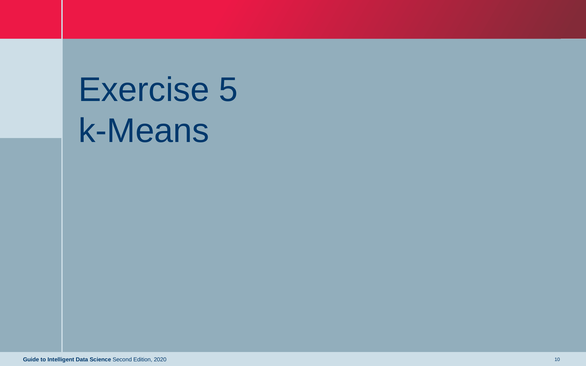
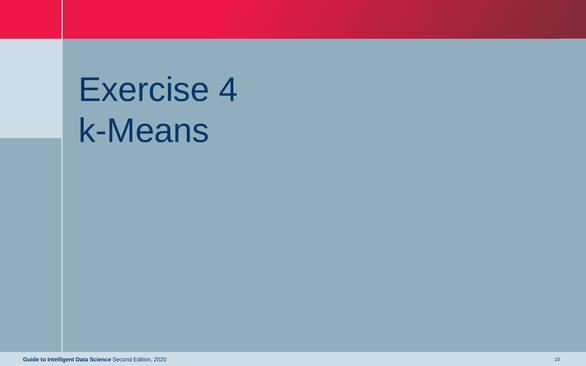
5: 5 -> 4 (228, 90)
